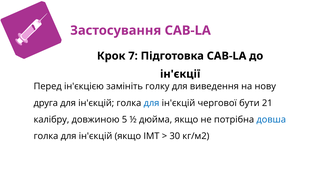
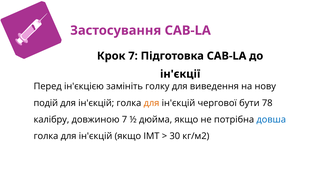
друга: друга -> подій (46, 103)
для colour: blue -> orange (151, 103)
21: 21 -> 78 (267, 103)
довжиною 5: 5 -> 7 (125, 120)
